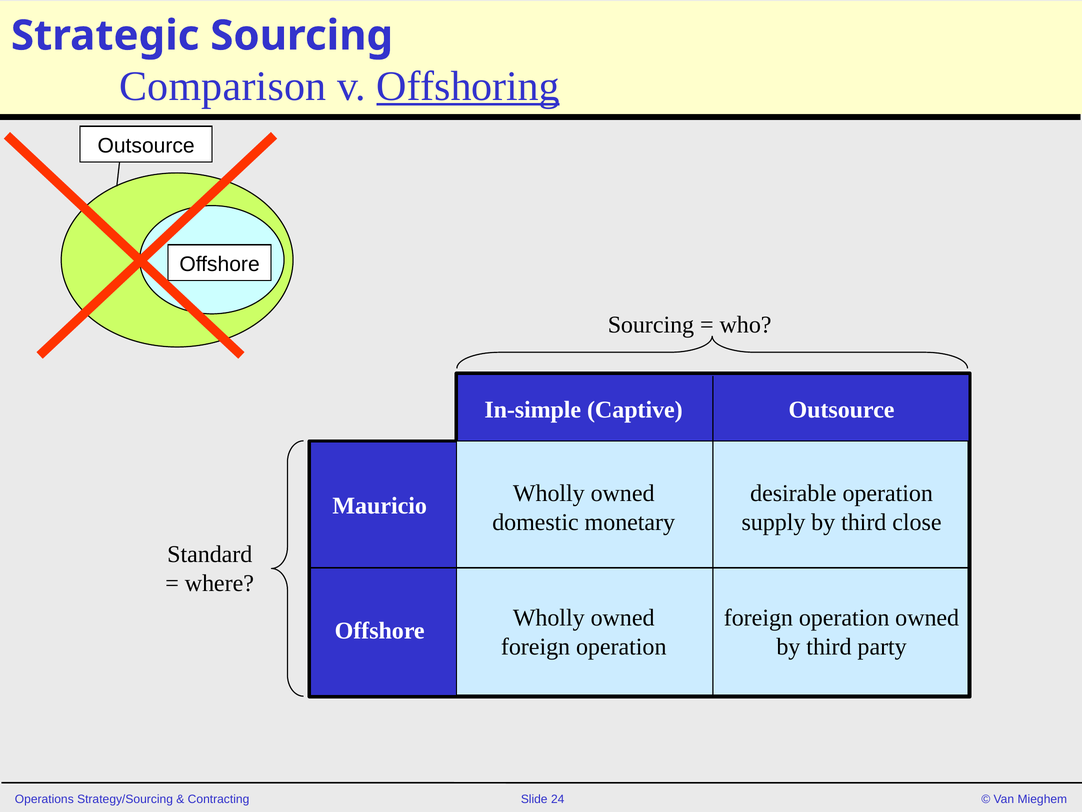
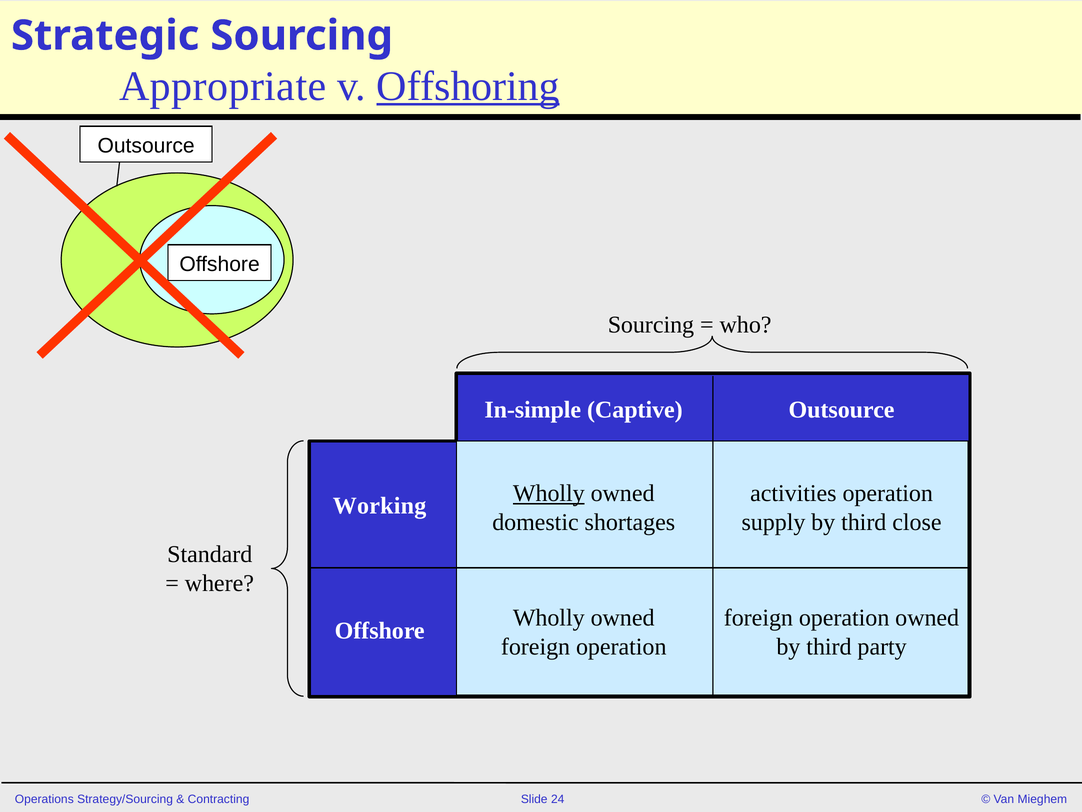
Comparison: Comparison -> Appropriate (223, 86)
Wholly underline: none -> present (549, 493)
desirable: desirable -> activities (793, 493)
Mauricio: Mauricio -> Working (380, 506)
monetary: monetary -> shortages (630, 522)
